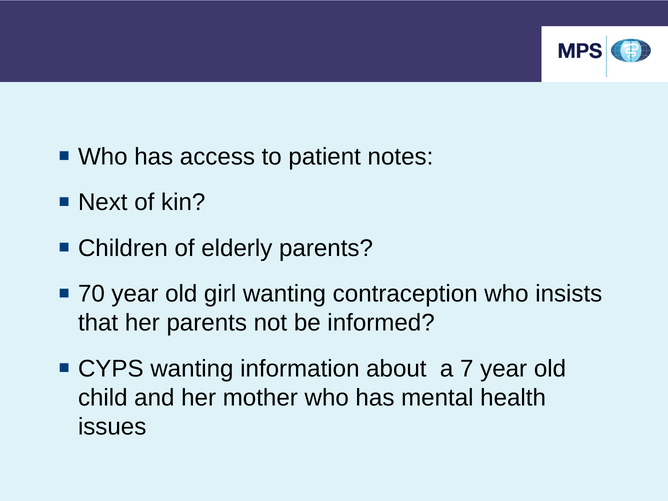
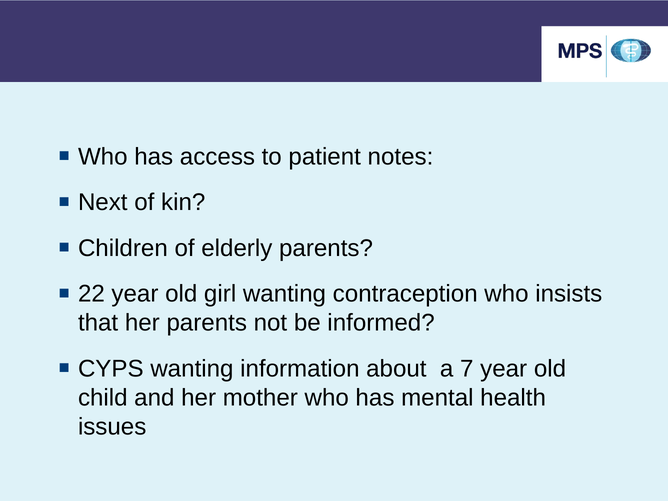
70: 70 -> 22 (91, 294)
